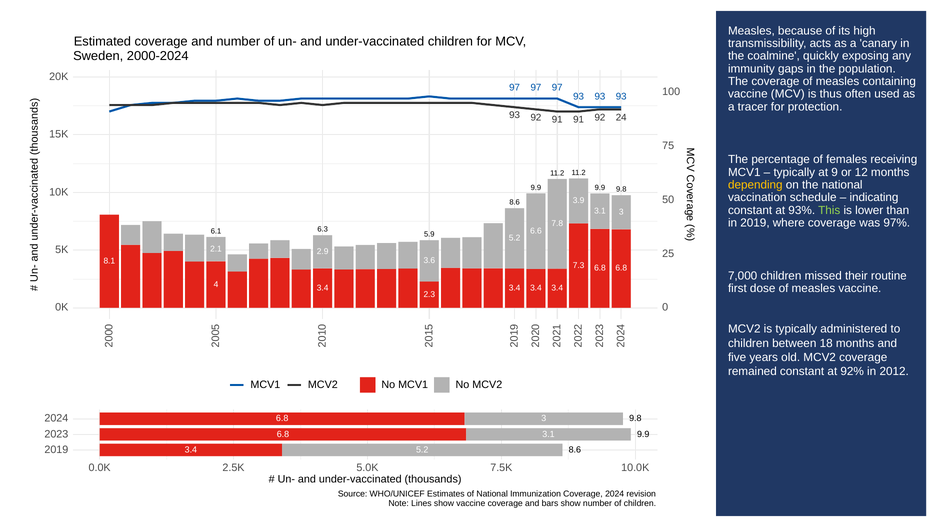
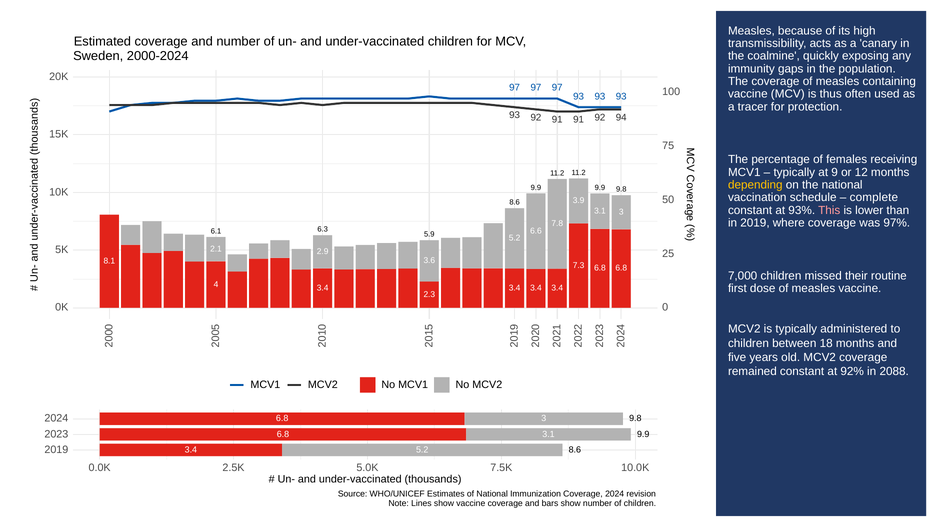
24: 24 -> 94 (621, 118)
indicating: indicating -> complete (874, 198)
This colour: light green -> pink (829, 210)
2012: 2012 -> 2088 (894, 372)
